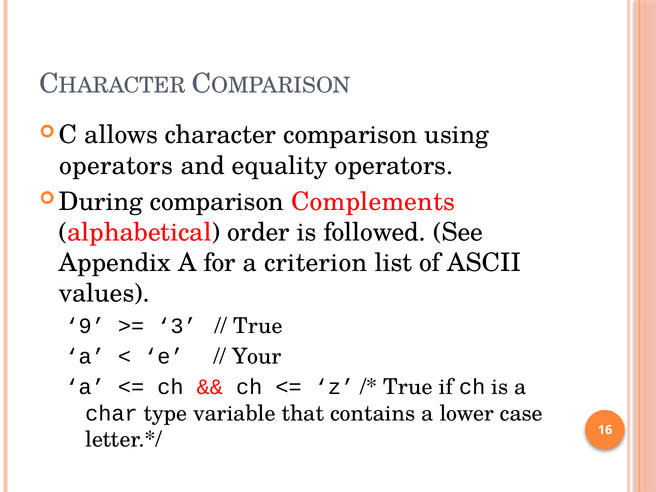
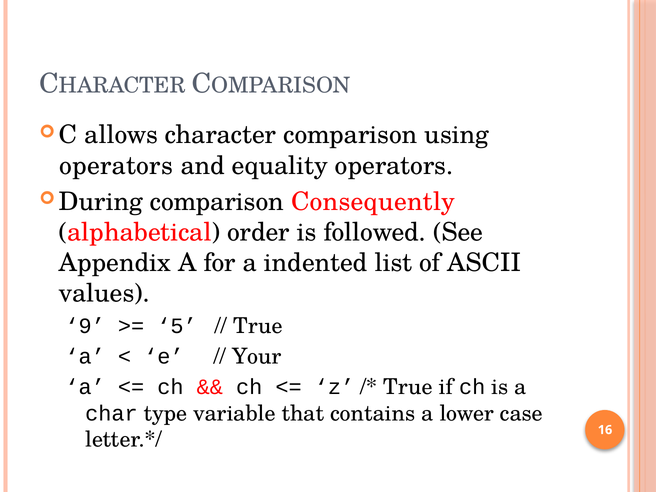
Complements: Complements -> Consequently (373, 202)
criterion: criterion -> indented (316, 263)
3: 3 -> 5 (177, 326)
